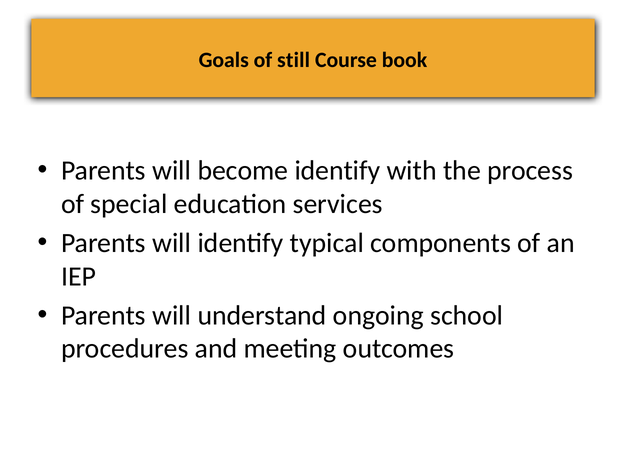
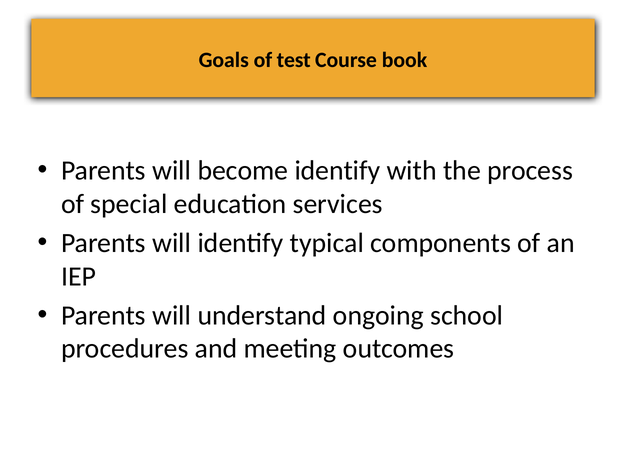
still: still -> test (294, 60)
